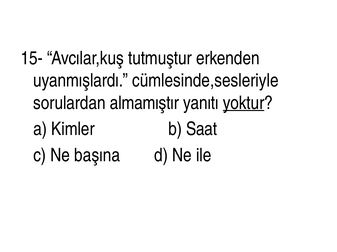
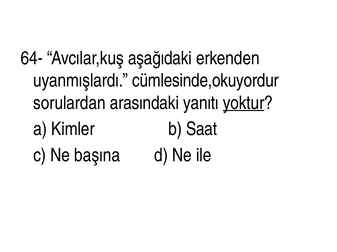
15-: 15- -> 64- (32, 58)
tutmuştur: tutmuştur -> aşağıdaki (160, 58)
cümlesinde,sesleriyle: cümlesinde,sesleriyle -> cümlesinde,okuyordur (205, 81)
almamıştır: almamıştır -> arasındaki (144, 103)
